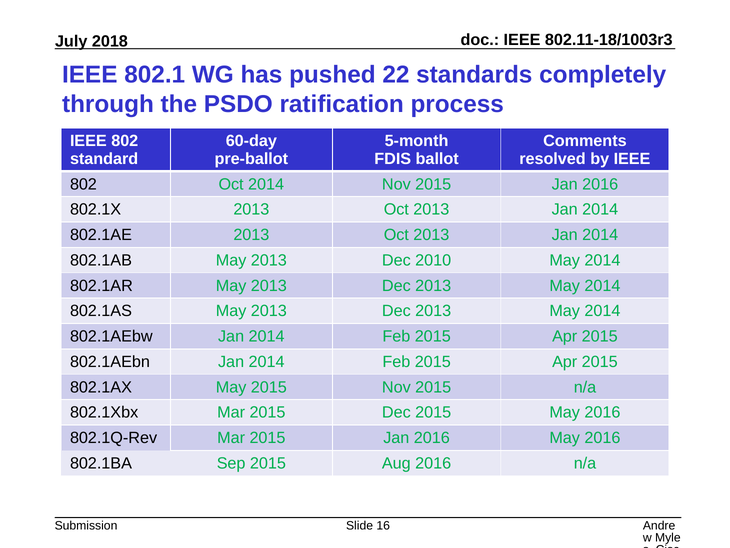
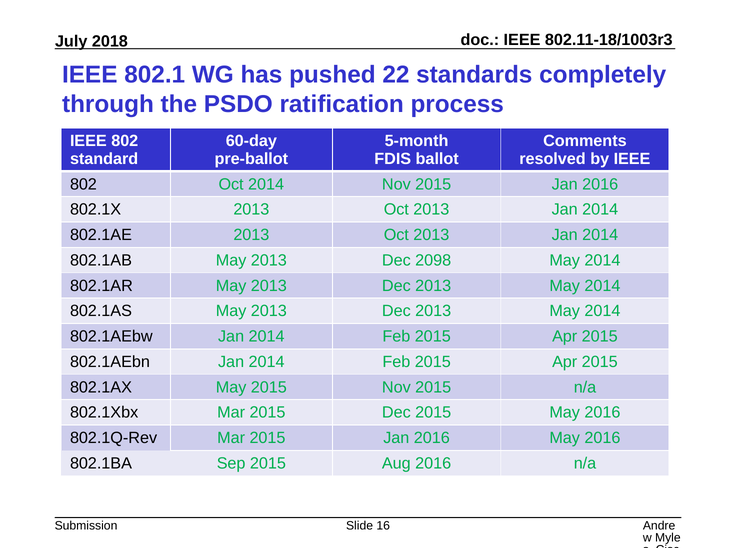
2010: 2010 -> 2098 (433, 260)
